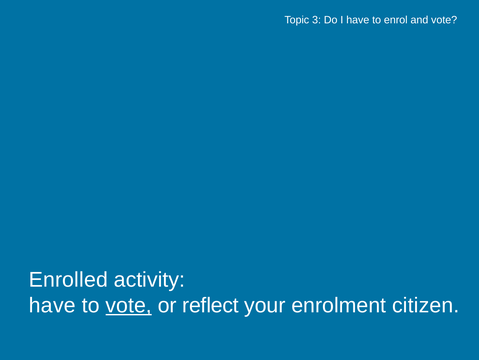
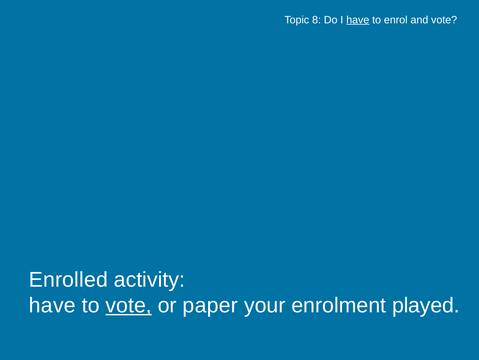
3: 3 -> 8 (317, 20)
have underline: none -> present (358, 20)
reflect: reflect -> paper (210, 305)
citizen: citizen -> played (426, 305)
